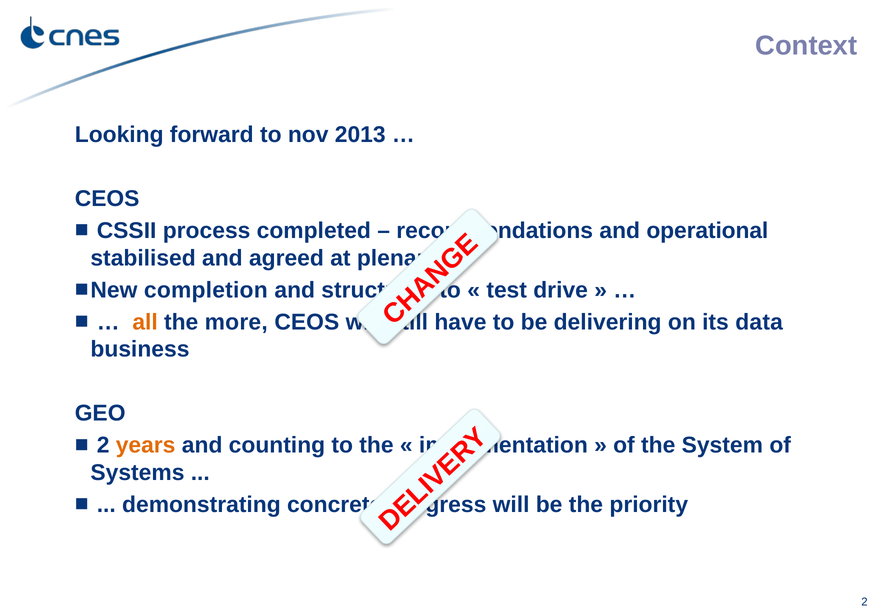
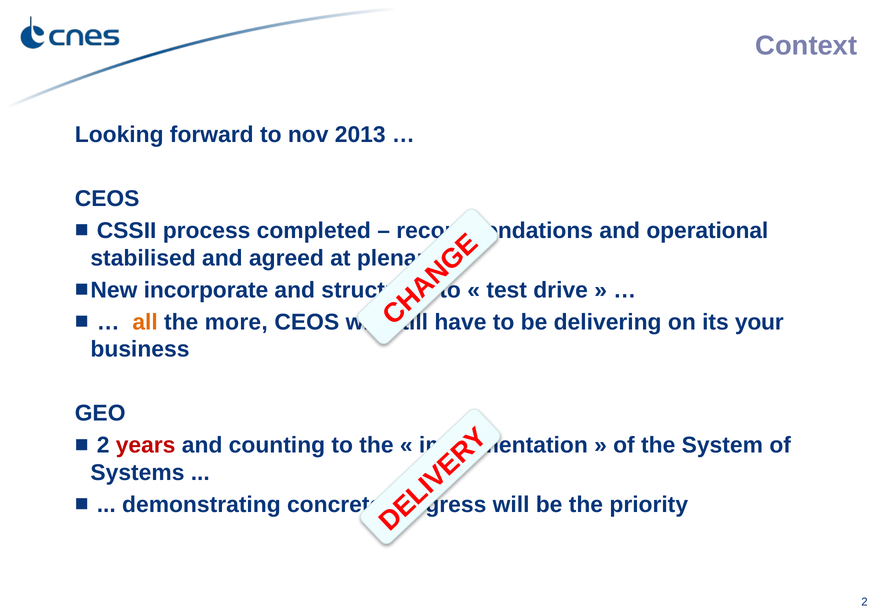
completion: completion -> incorporate (206, 290)
data: data -> your (759, 322)
years colour: orange -> red (146, 445)
